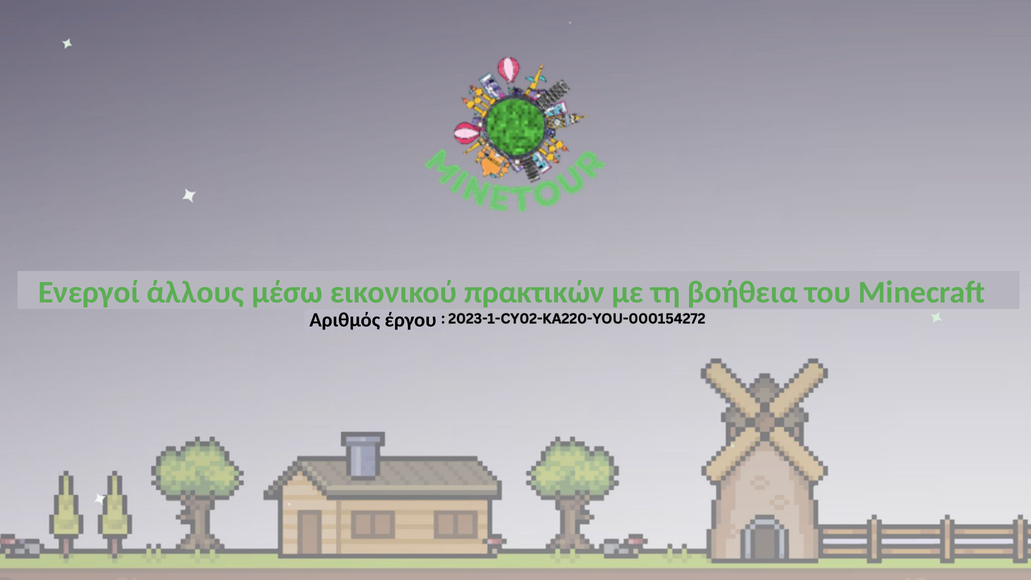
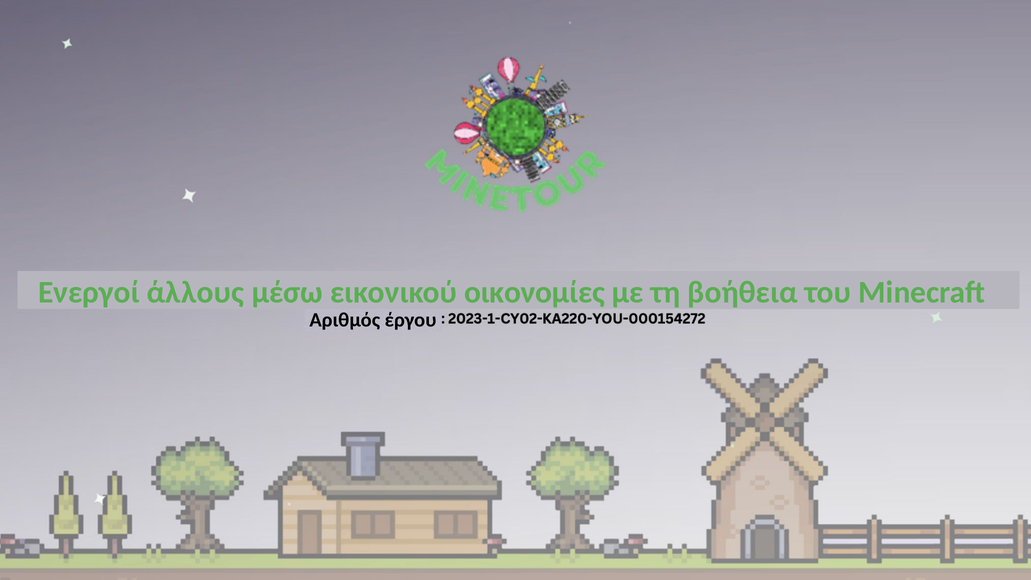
πρακτικών: πρακτικών -> οικονομίες (534, 293)
